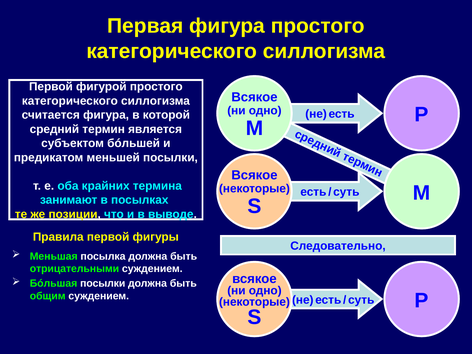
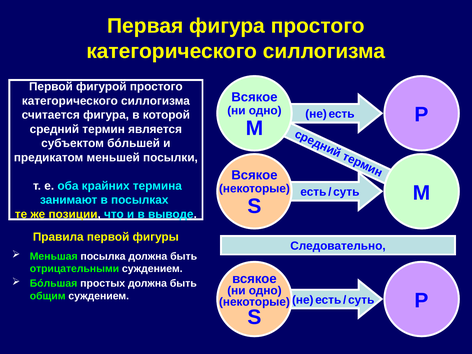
Бóльшая посылки: посылки -> простых (103, 283)
